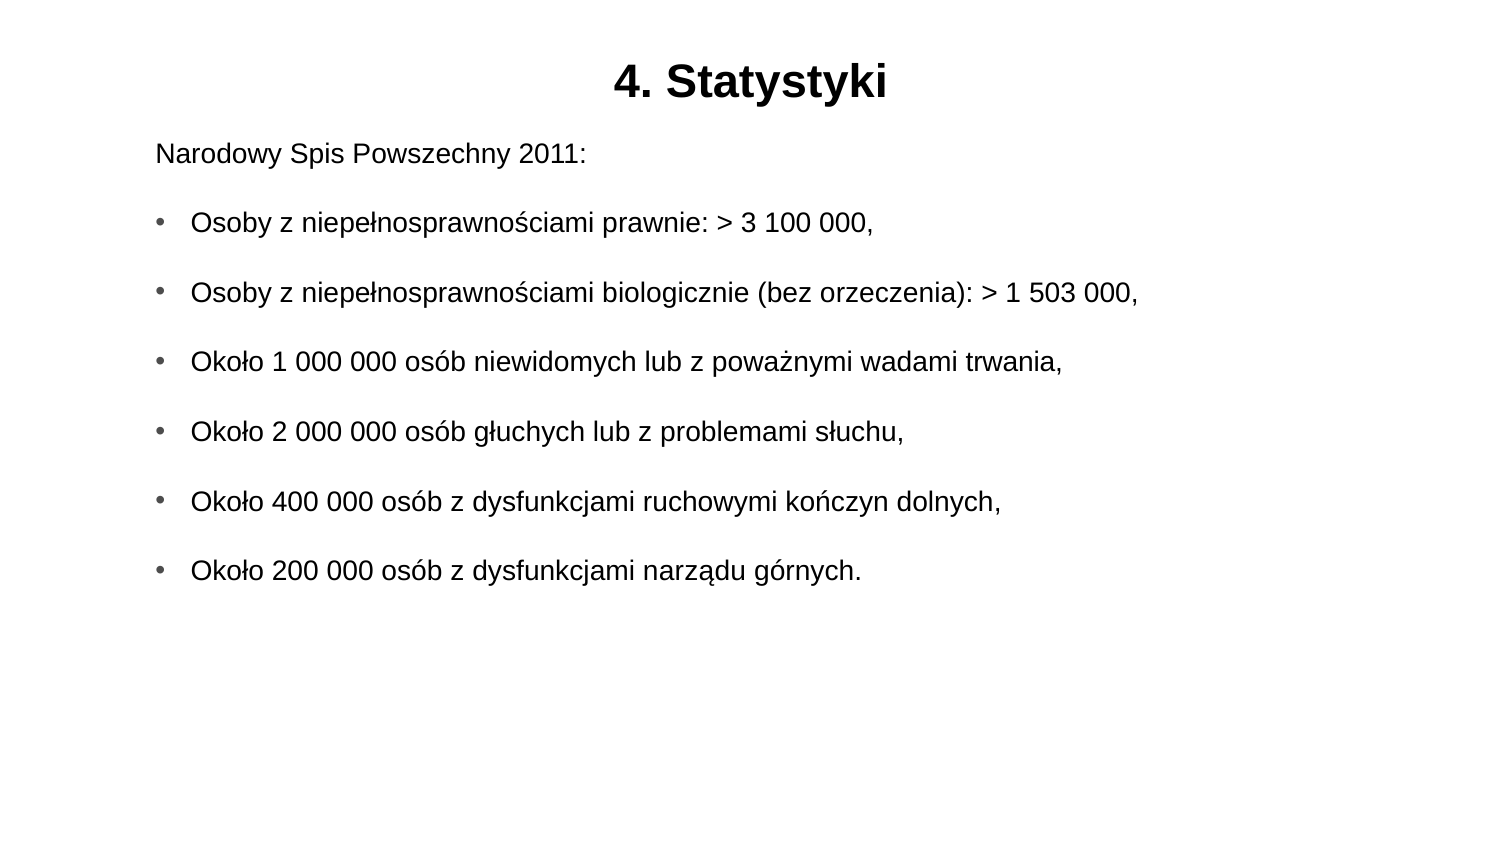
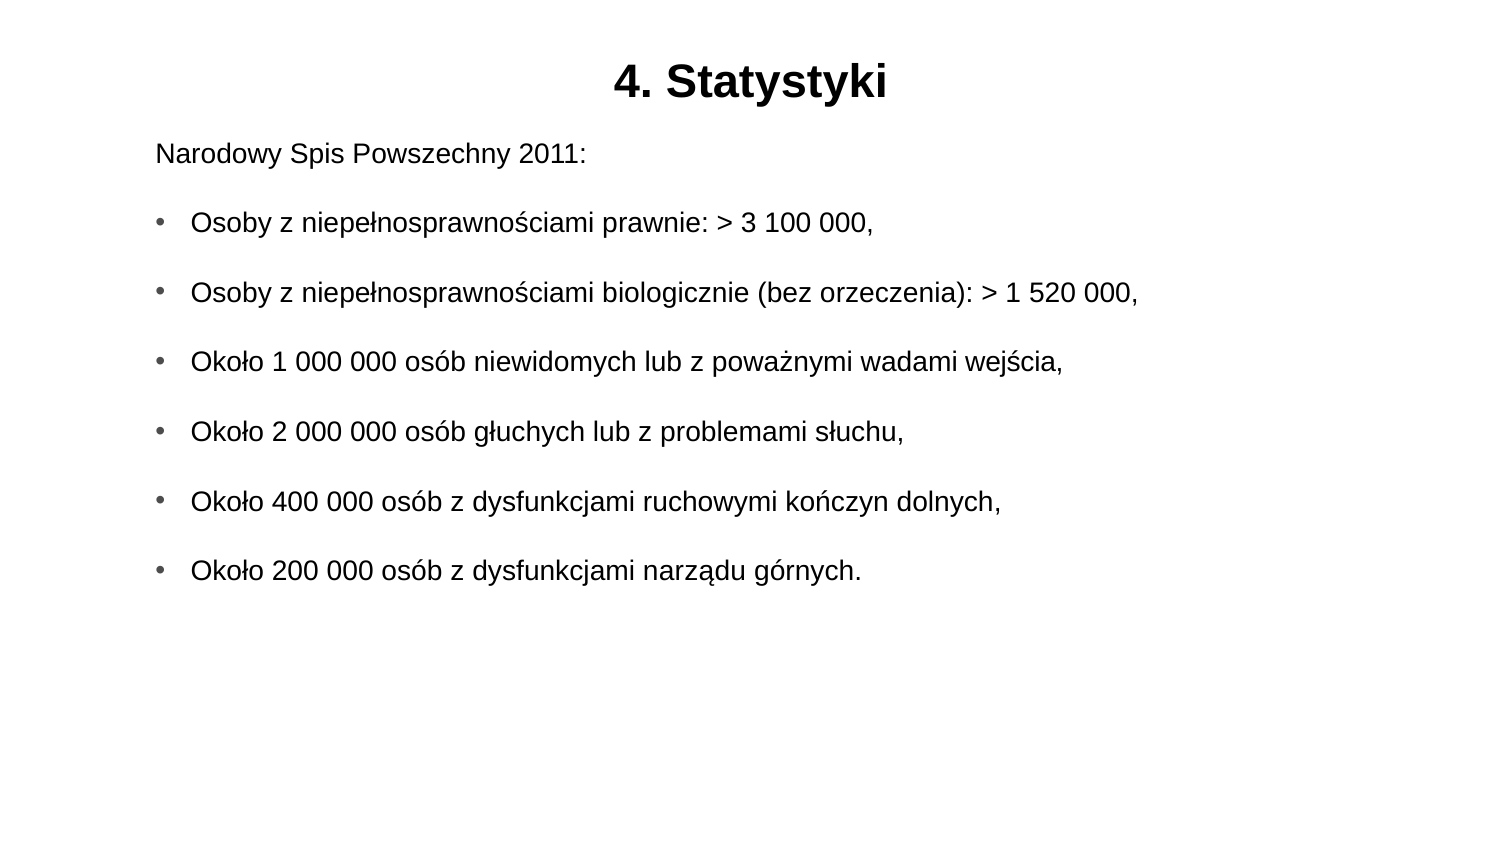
503: 503 -> 520 (1053, 293)
trwania: trwania -> wejścia (1014, 363)
